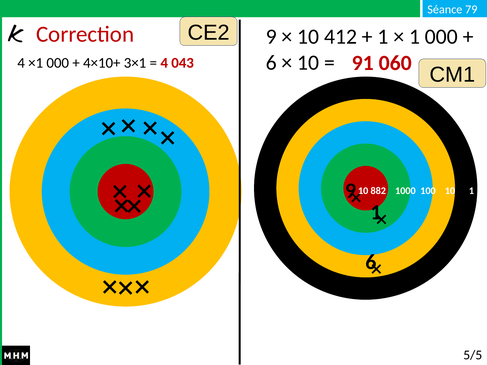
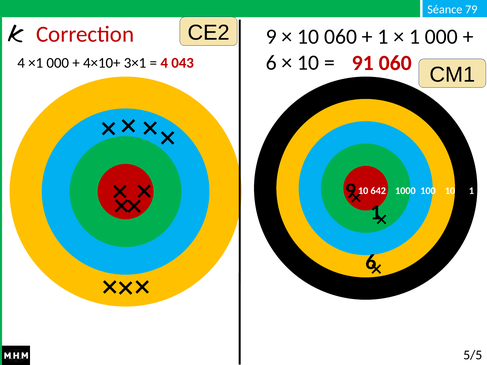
10 412: 412 -> 060 (341, 37)
882: 882 -> 642 (378, 191)
